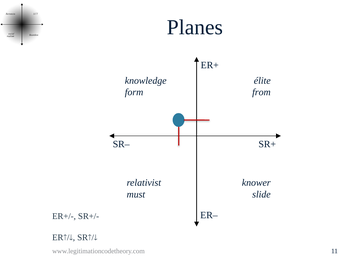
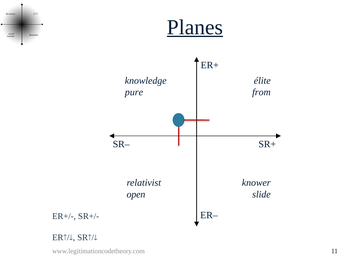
Planes underline: none -> present (195, 27)
form: form -> pure (134, 92)
must: must -> open (136, 195)
